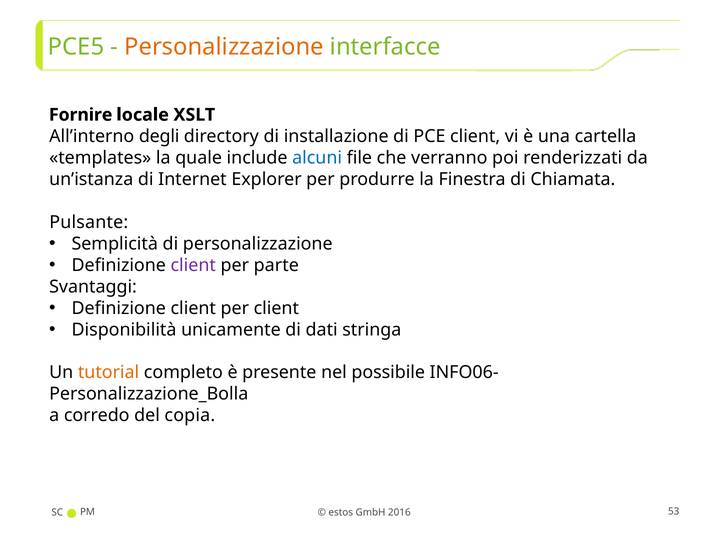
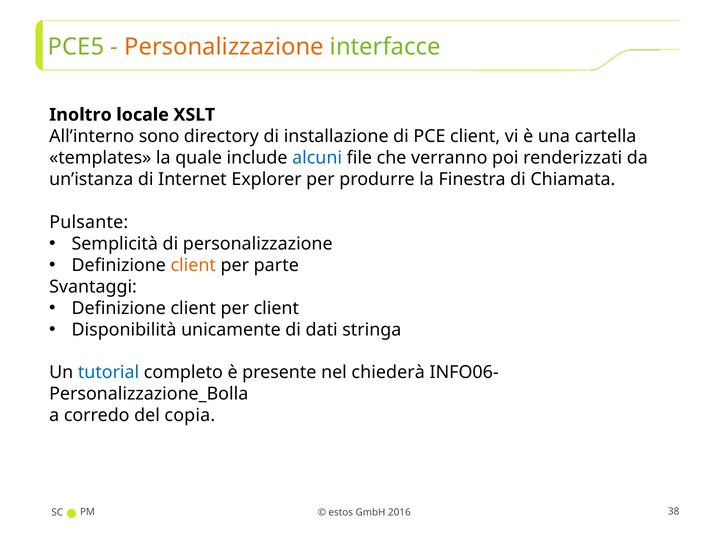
Fornire: Fornire -> Inoltro (81, 115)
degli: degli -> sono (159, 136)
client colour: purple -> orange (193, 265)
tutorial colour: orange -> blue (109, 372)
possibile: possibile -> chiederà (388, 372)
53: 53 -> 38 (674, 511)
